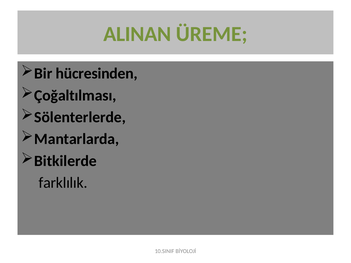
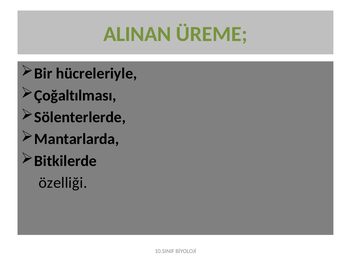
hücresinden: hücresinden -> hücreleriyle (97, 74)
farklılık: farklılık -> özelliği (63, 183)
